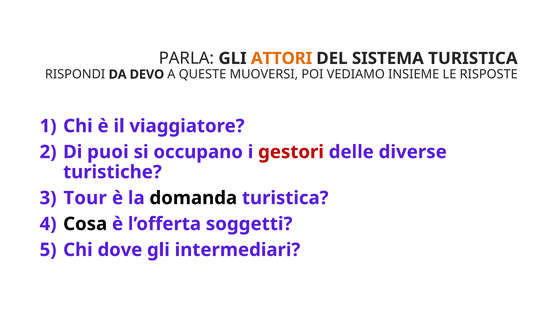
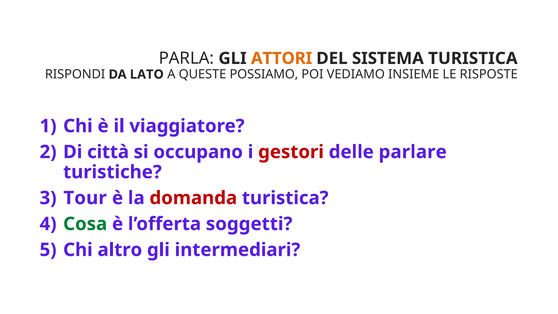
DEVO: DEVO -> LATO (147, 74)
MUOVERSI: MUOVERSI -> POSSIAMO (264, 74)
puoi: puoi -> città (108, 152)
diverse: diverse -> parlare (413, 152)
domanda colour: black -> red (193, 198)
Cosa colour: black -> green (85, 224)
dove: dove -> altro (120, 250)
